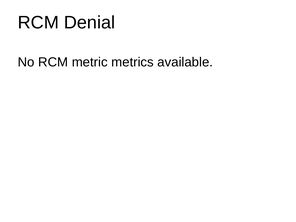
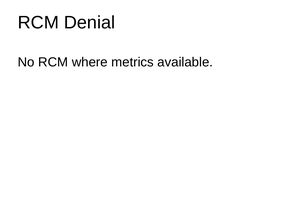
metric: metric -> where (90, 62)
